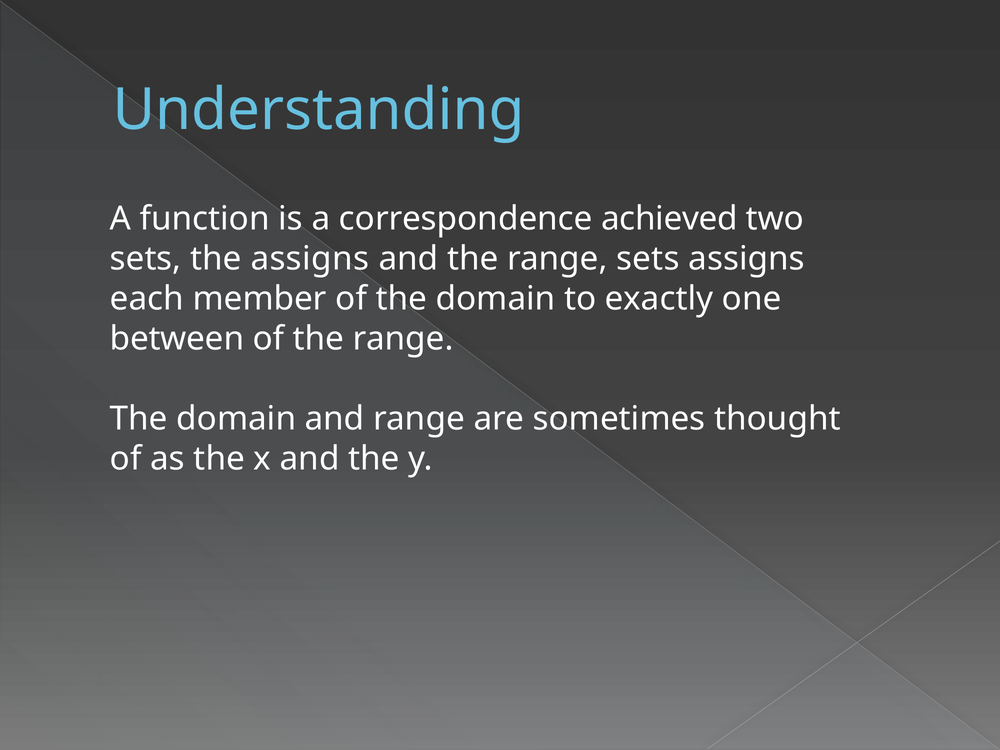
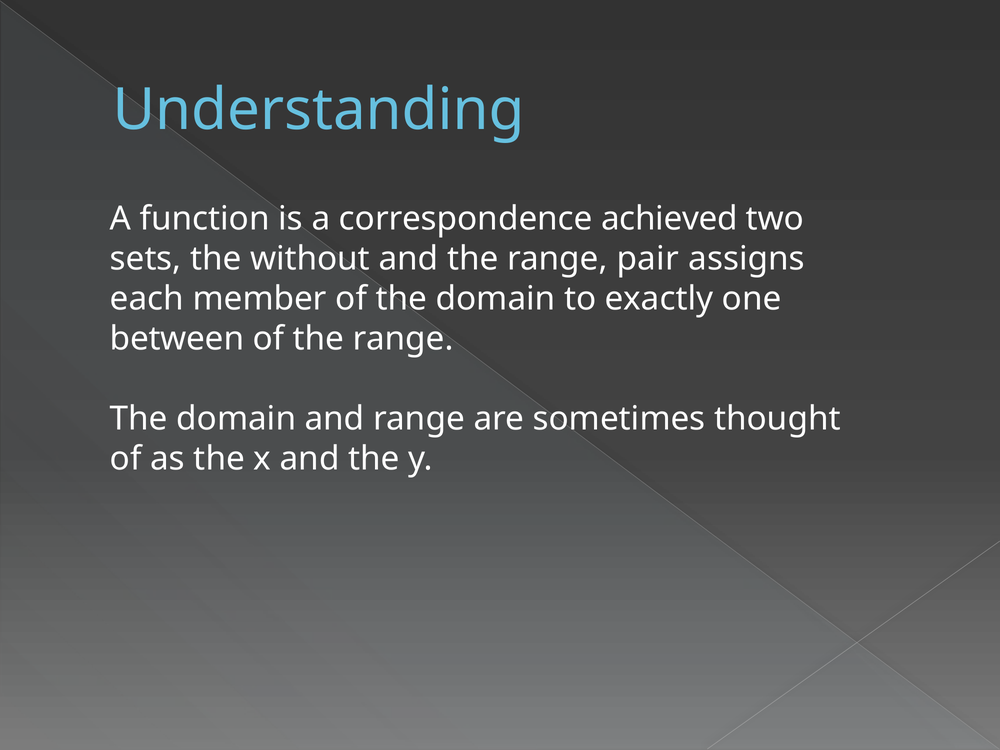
the assigns: assigns -> without (310, 259)
range sets: sets -> pair (648, 259)
